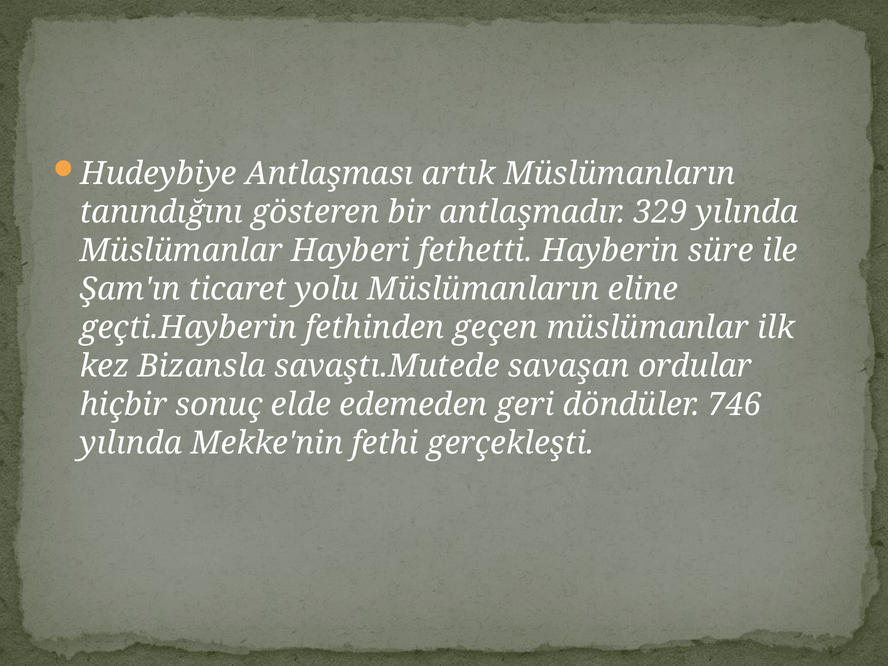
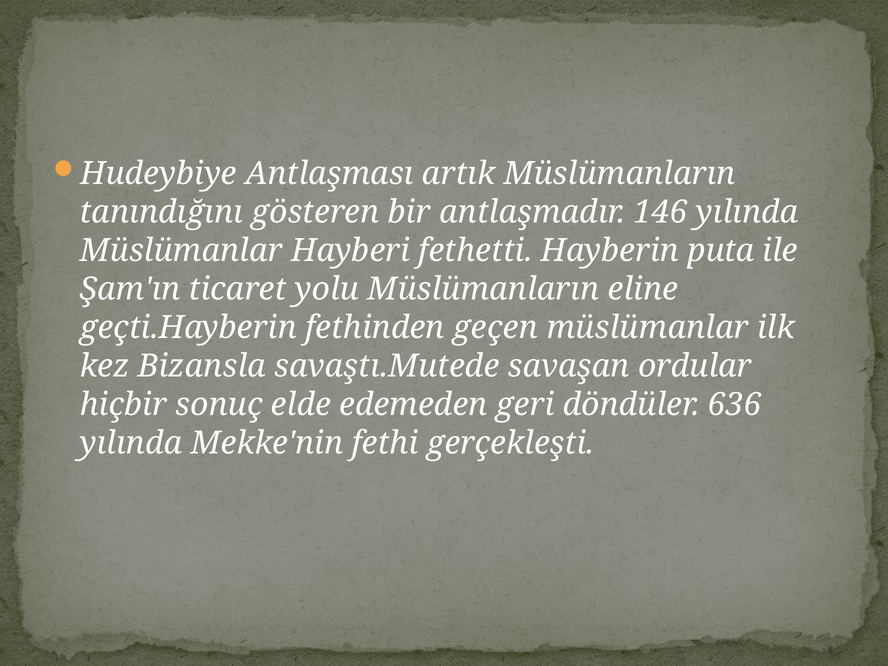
329: 329 -> 146 (661, 212)
süre: süre -> puta (721, 251)
746: 746 -> 636 (735, 405)
